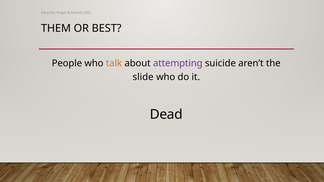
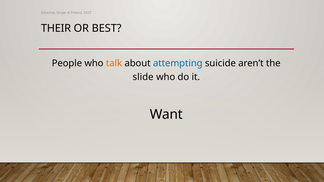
THEM: THEM -> THEIR (56, 28)
attempting colour: purple -> blue (178, 63)
Dead: Dead -> Want (166, 115)
